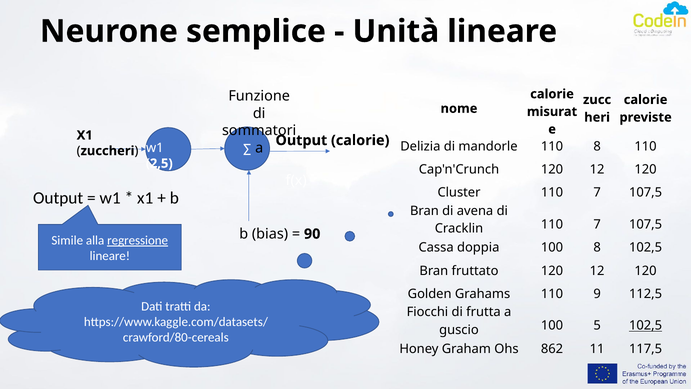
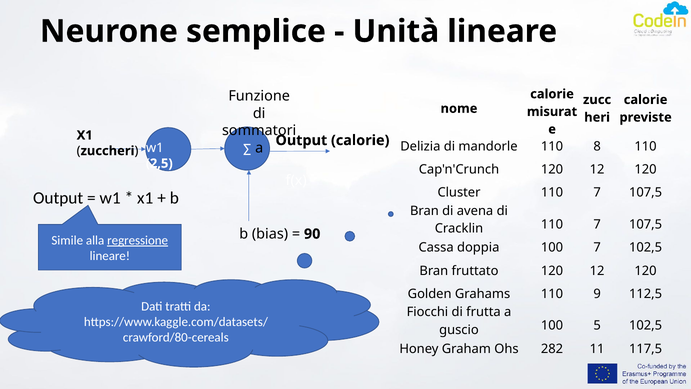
100 8: 8 -> 7 (597, 247)
102,5 underline: present -> none (646, 325)
862: 862 -> 282 (552, 349)
